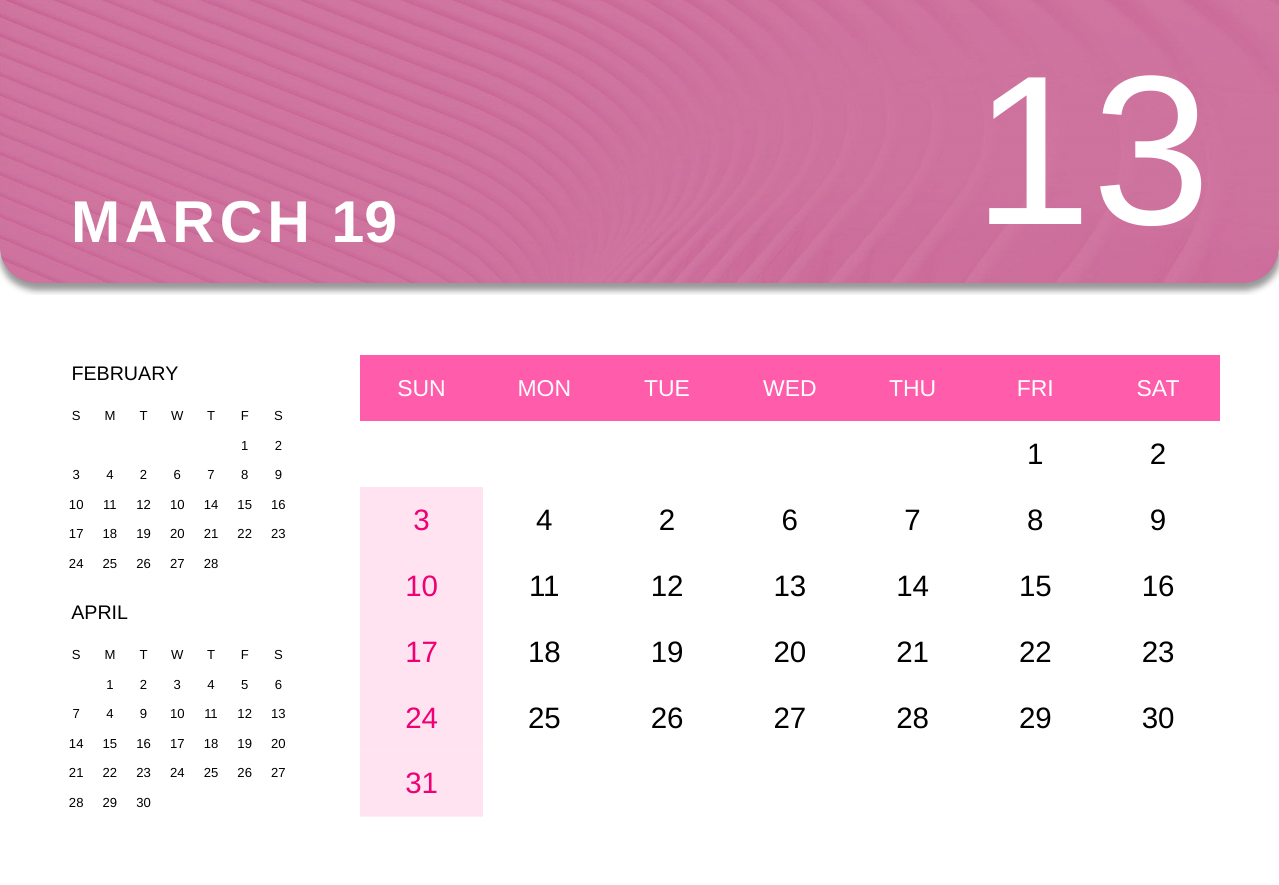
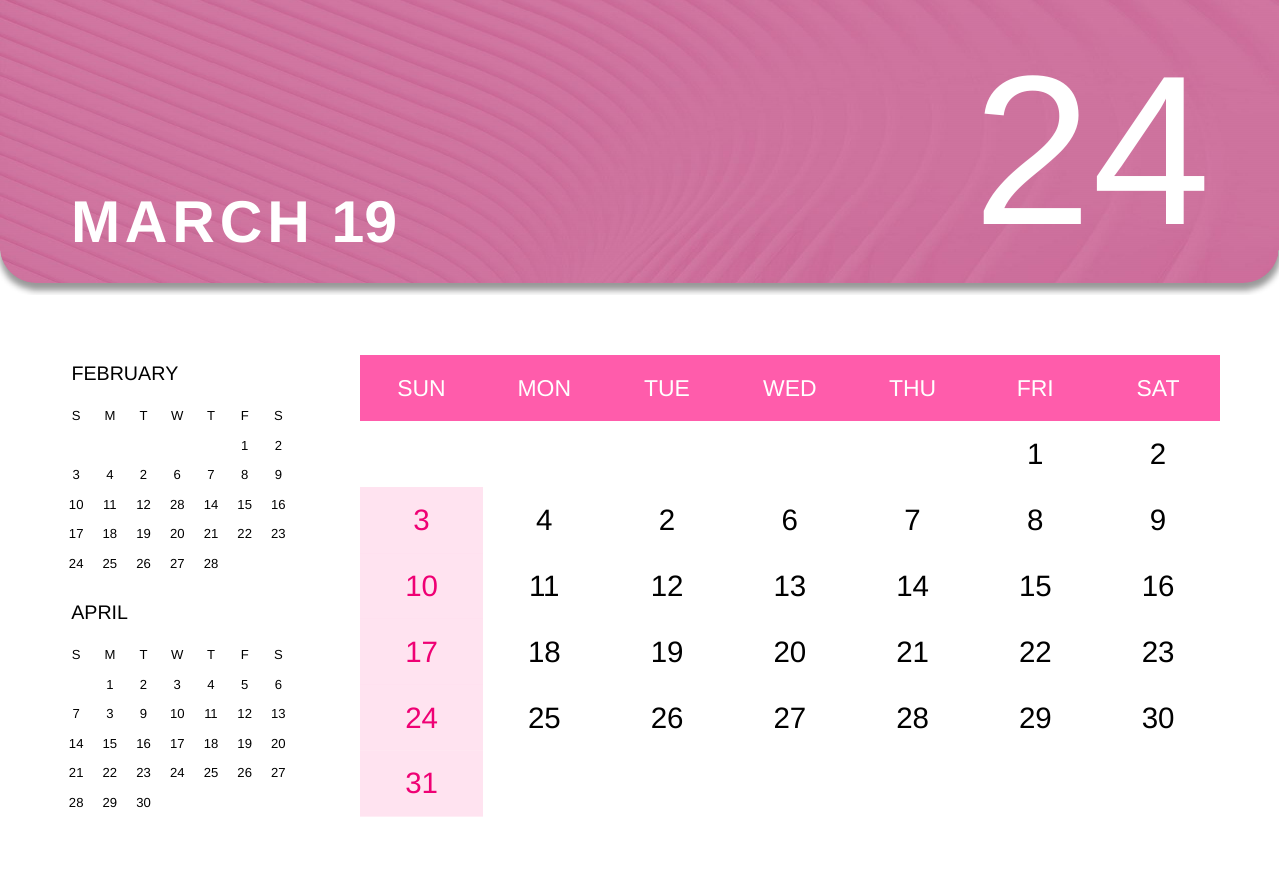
19 13: 13 -> 24 (1092, 155)
12 10: 10 -> 28 (177, 505)
7 4: 4 -> 3 (110, 715)
